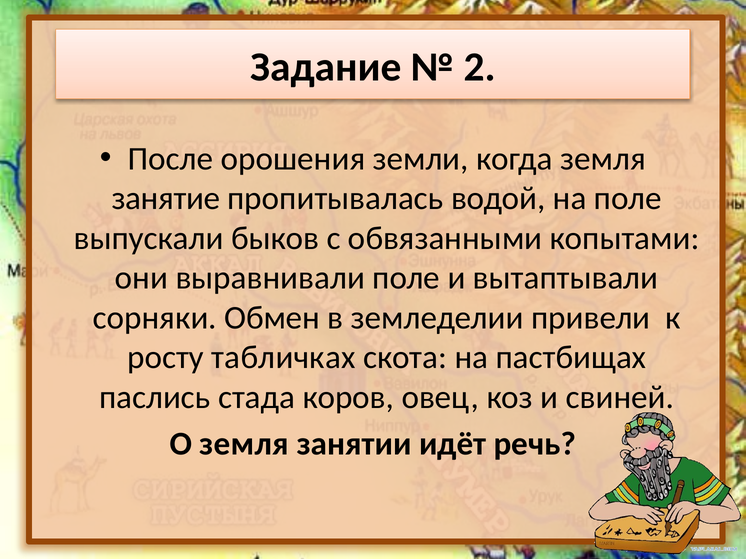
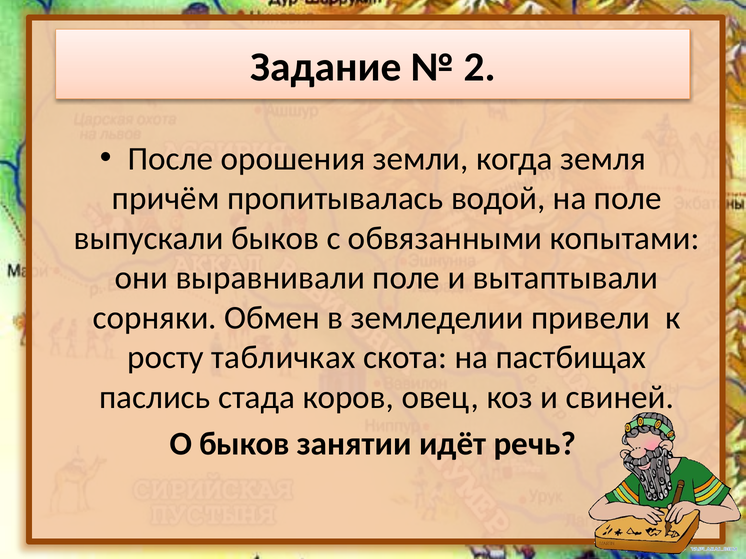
занятие: занятие -> причём (166, 199)
О земля: земля -> быков (244, 444)
